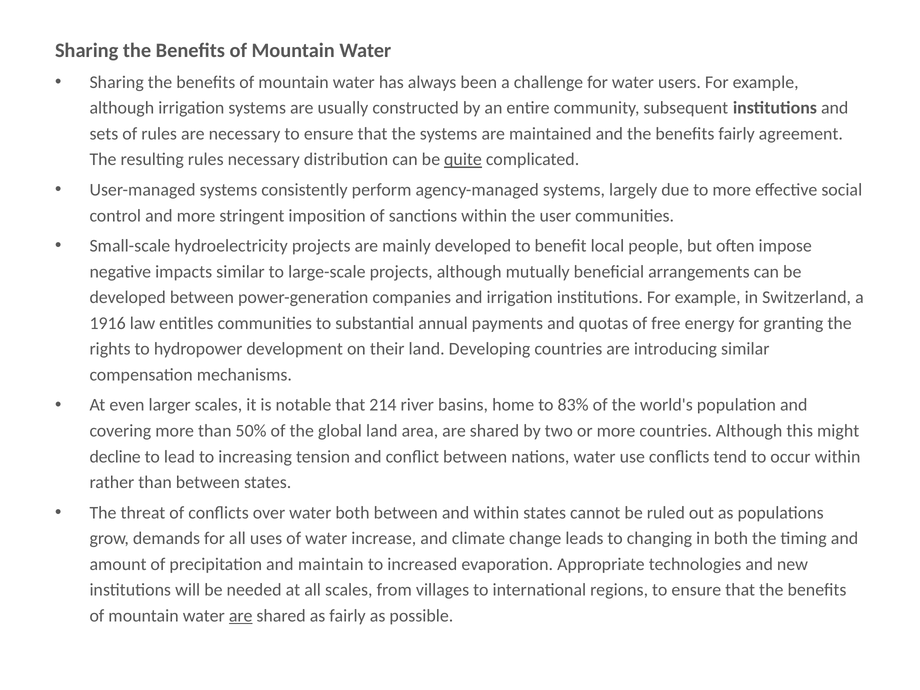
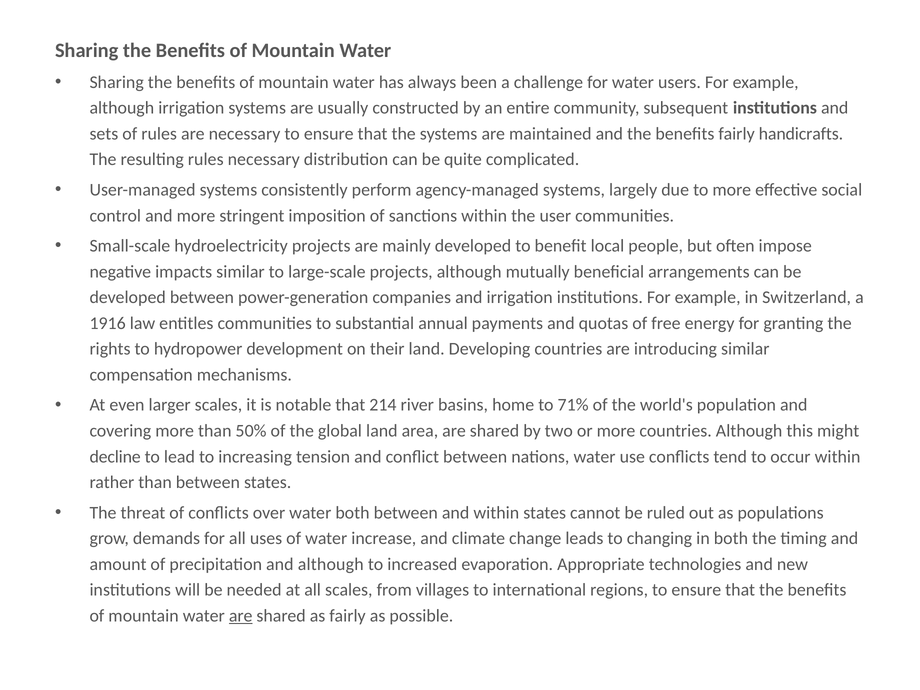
agreement: agreement -> handicrafts (801, 134)
quite underline: present -> none (463, 160)
83%: 83% -> 71% (573, 405)
and maintain: maintain -> although (331, 564)
